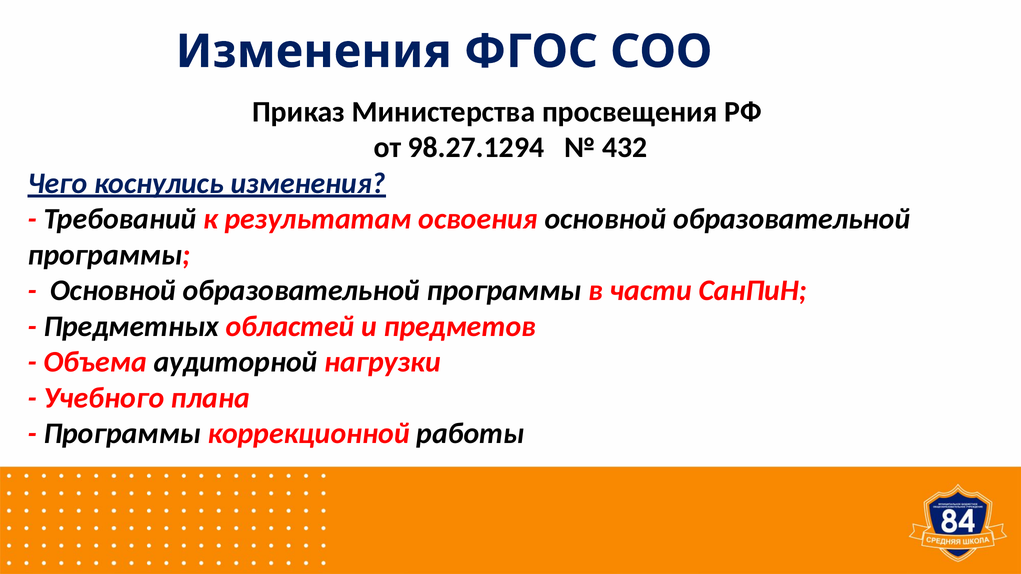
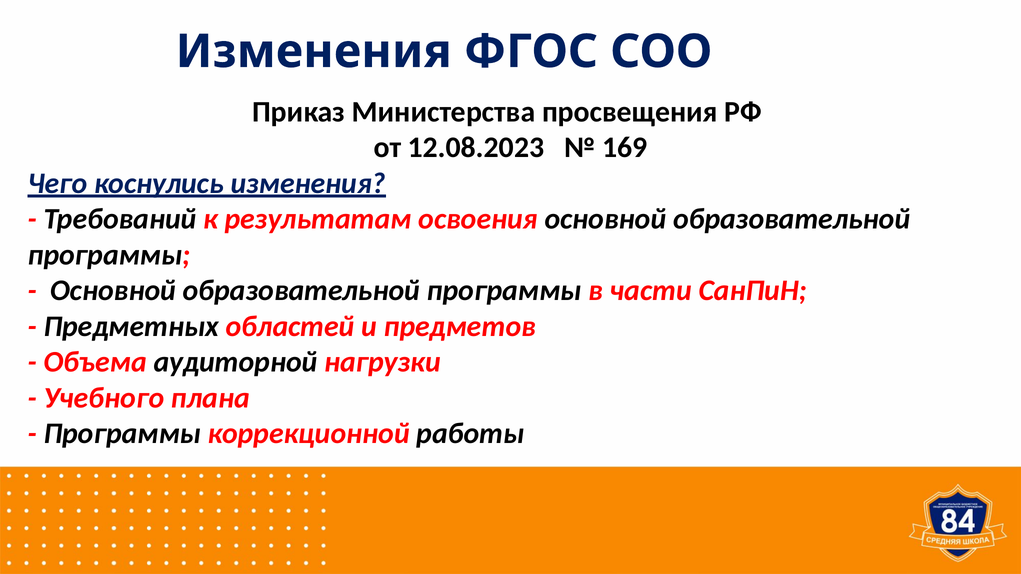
98.27.1294: 98.27.1294 -> 12.08.2023 (476, 148)
432: 432 -> 169 (625, 148)
